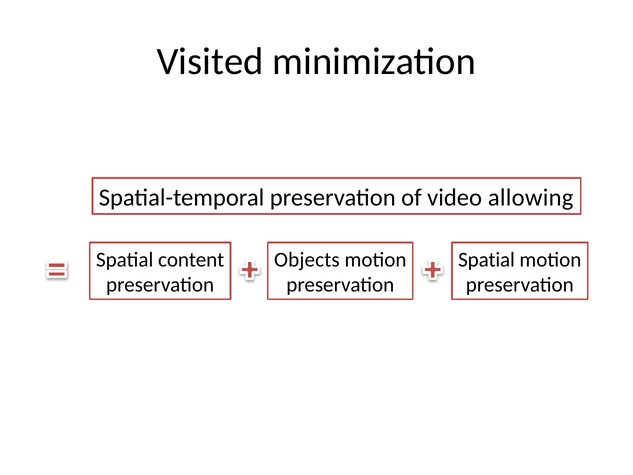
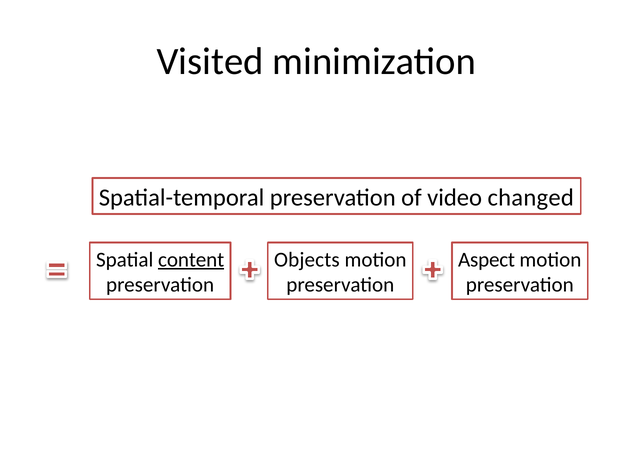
allowing: allowing -> changed (531, 198)
content underline: none -> present (191, 260)
Spatial: Spatial -> Aspect (487, 260)
